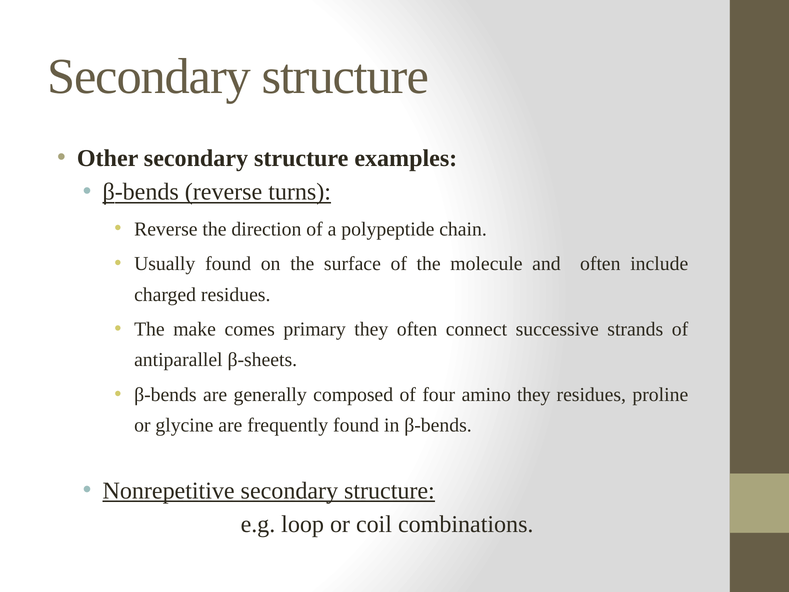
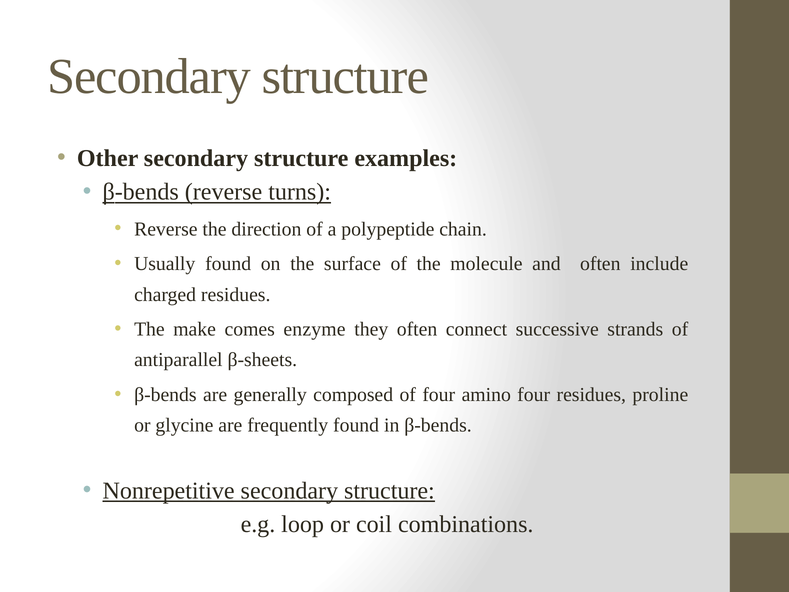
primary: primary -> enzyme (314, 329)
amino they: they -> four (534, 395)
